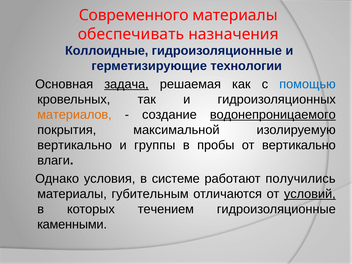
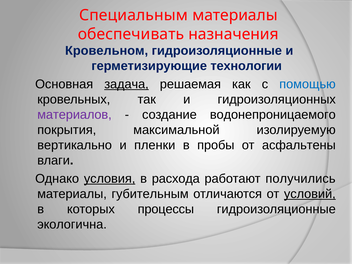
Современного: Современного -> Специальным (134, 15)
Коллоидные: Коллоидные -> Кровельном (107, 51)
материалов colour: orange -> purple (74, 115)
водонепроницаемого underline: present -> none (273, 115)
группы: группы -> пленки (155, 145)
от вертикально: вертикально -> асфальтены (299, 145)
условия underline: none -> present (110, 179)
системе: системе -> расхода (176, 179)
течением: течением -> процессы (166, 209)
каменными: каменными -> экологична (72, 224)
